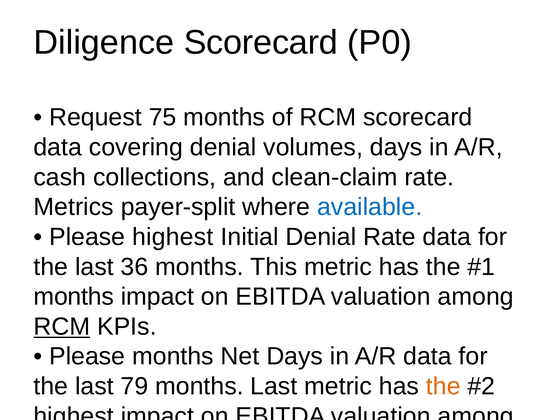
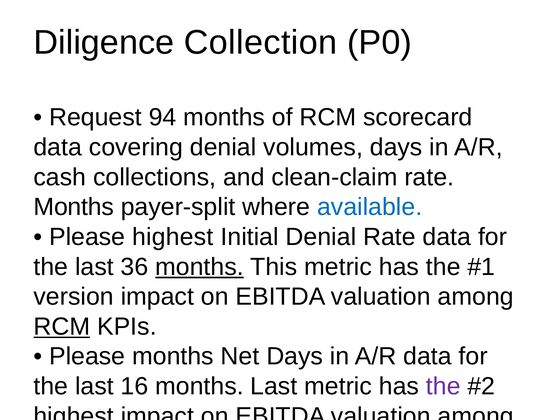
Diligence Scorecard: Scorecard -> Collection (261, 43)
75: 75 -> 94 (163, 117)
Metrics: Metrics -> Months (74, 207)
months underline: none -> present (199, 267)
months: months -> version (74, 297)
79: 79 -> 16 (134, 386)
the colour: orange -> purple (443, 386)
